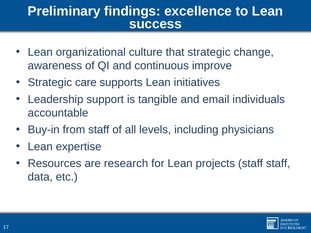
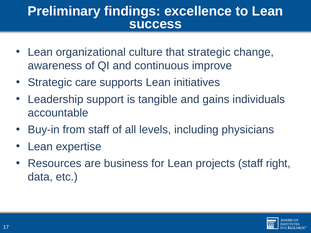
email: email -> gains (216, 99)
research: research -> business (126, 164)
staff staff: staff -> right (278, 164)
